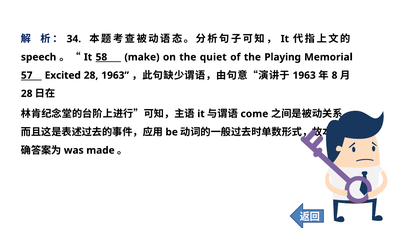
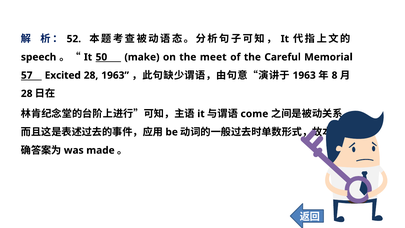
34: 34 -> 52 (74, 39)
58: 58 -> 50 (101, 57)
quiet: quiet -> meet (213, 57)
Playing: Playing -> Careful (283, 57)
